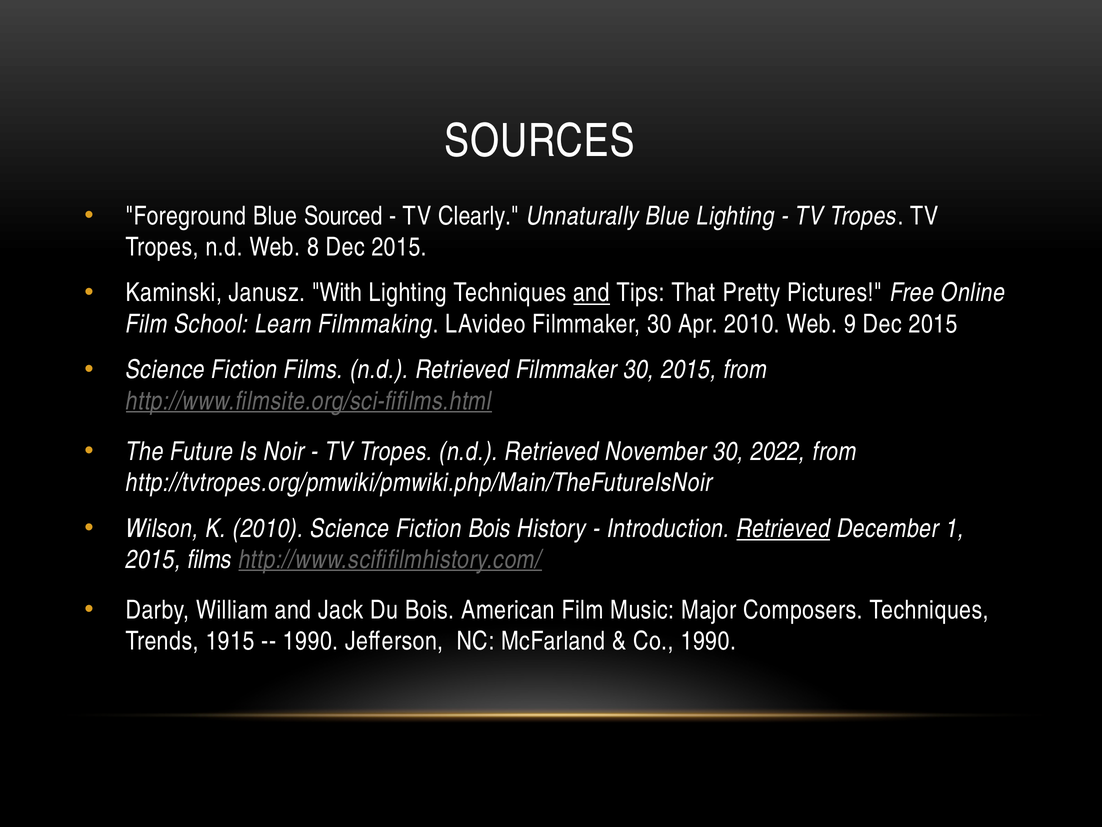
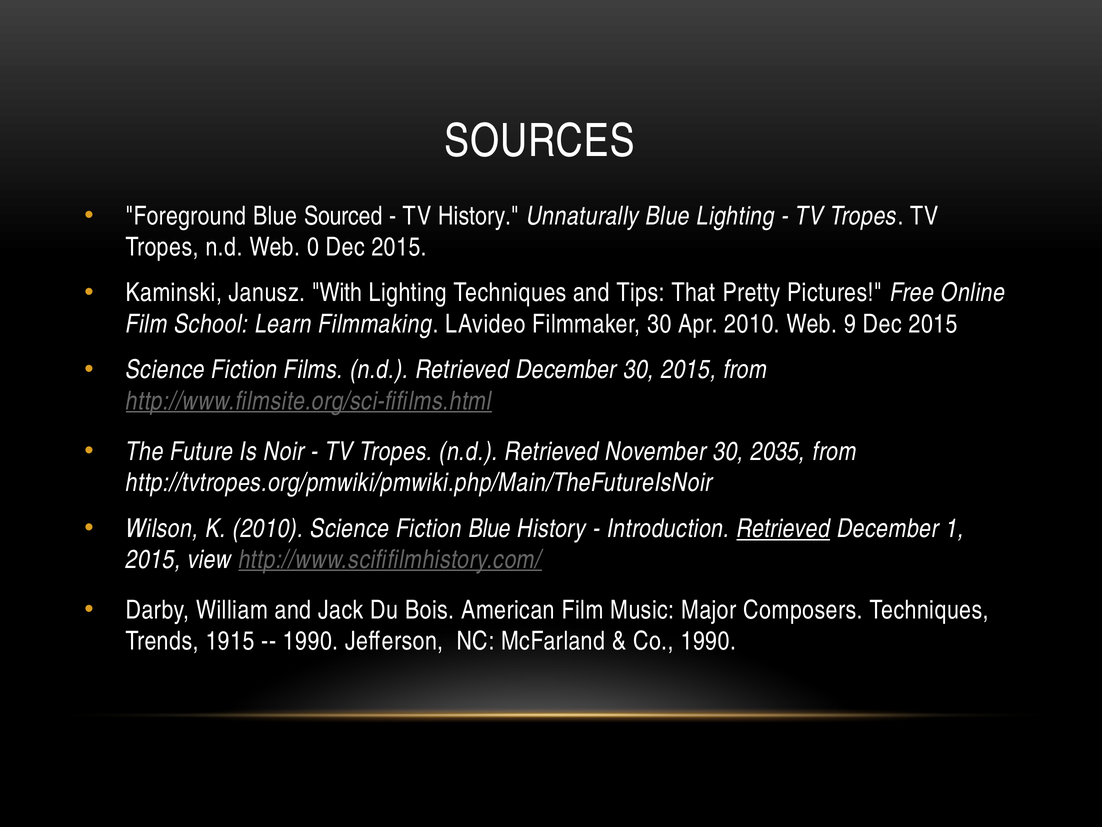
TV Clearly: Clearly -> History (479, 216)
8: 8 -> 0 (313, 247)
and underline: present -> none (591, 293)
n.d Retrieved Filmmaker: Filmmaker -> December (566, 370)
2022: 2022 -> 2035 (778, 451)
Fiction Bois: Bois -> Blue (490, 528)
2015 films: films -> view (210, 559)
